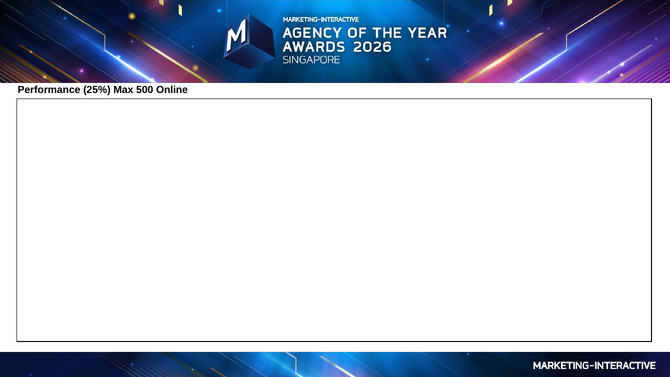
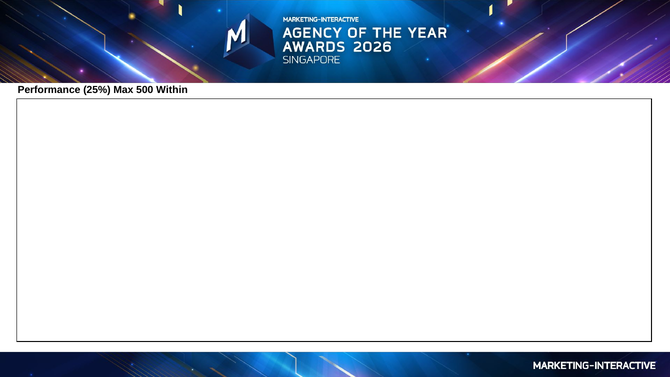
Online: Online -> Within (172, 90)
